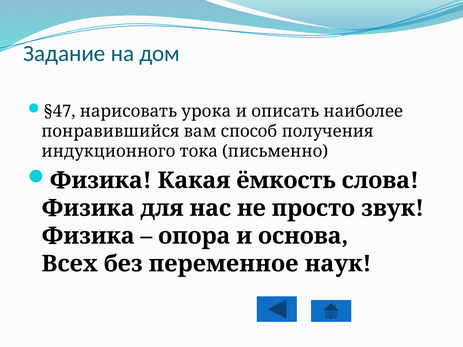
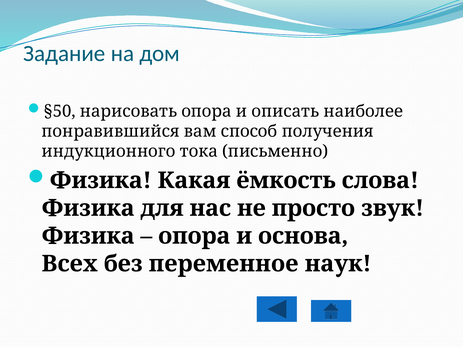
§47: §47 -> §50 (60, 111)
нарисовать урока: урока -> опора (207, 111)
